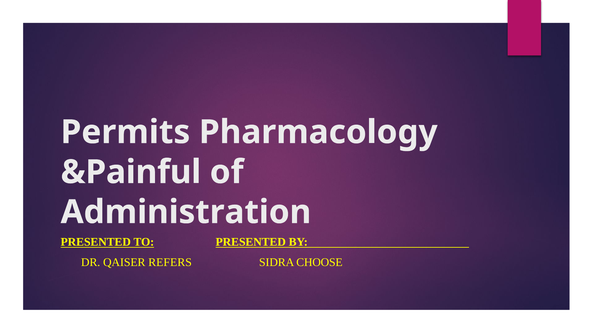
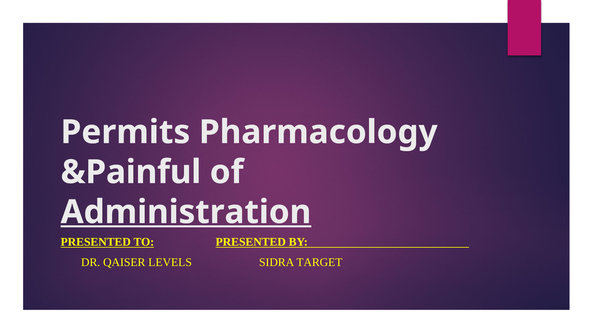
Administration underline: none -> present (186, 212)
REFERS: REFERS -> LEVELS (170, 263)
CHOOSE: CHOOSE -> TARGET (319, 263)
